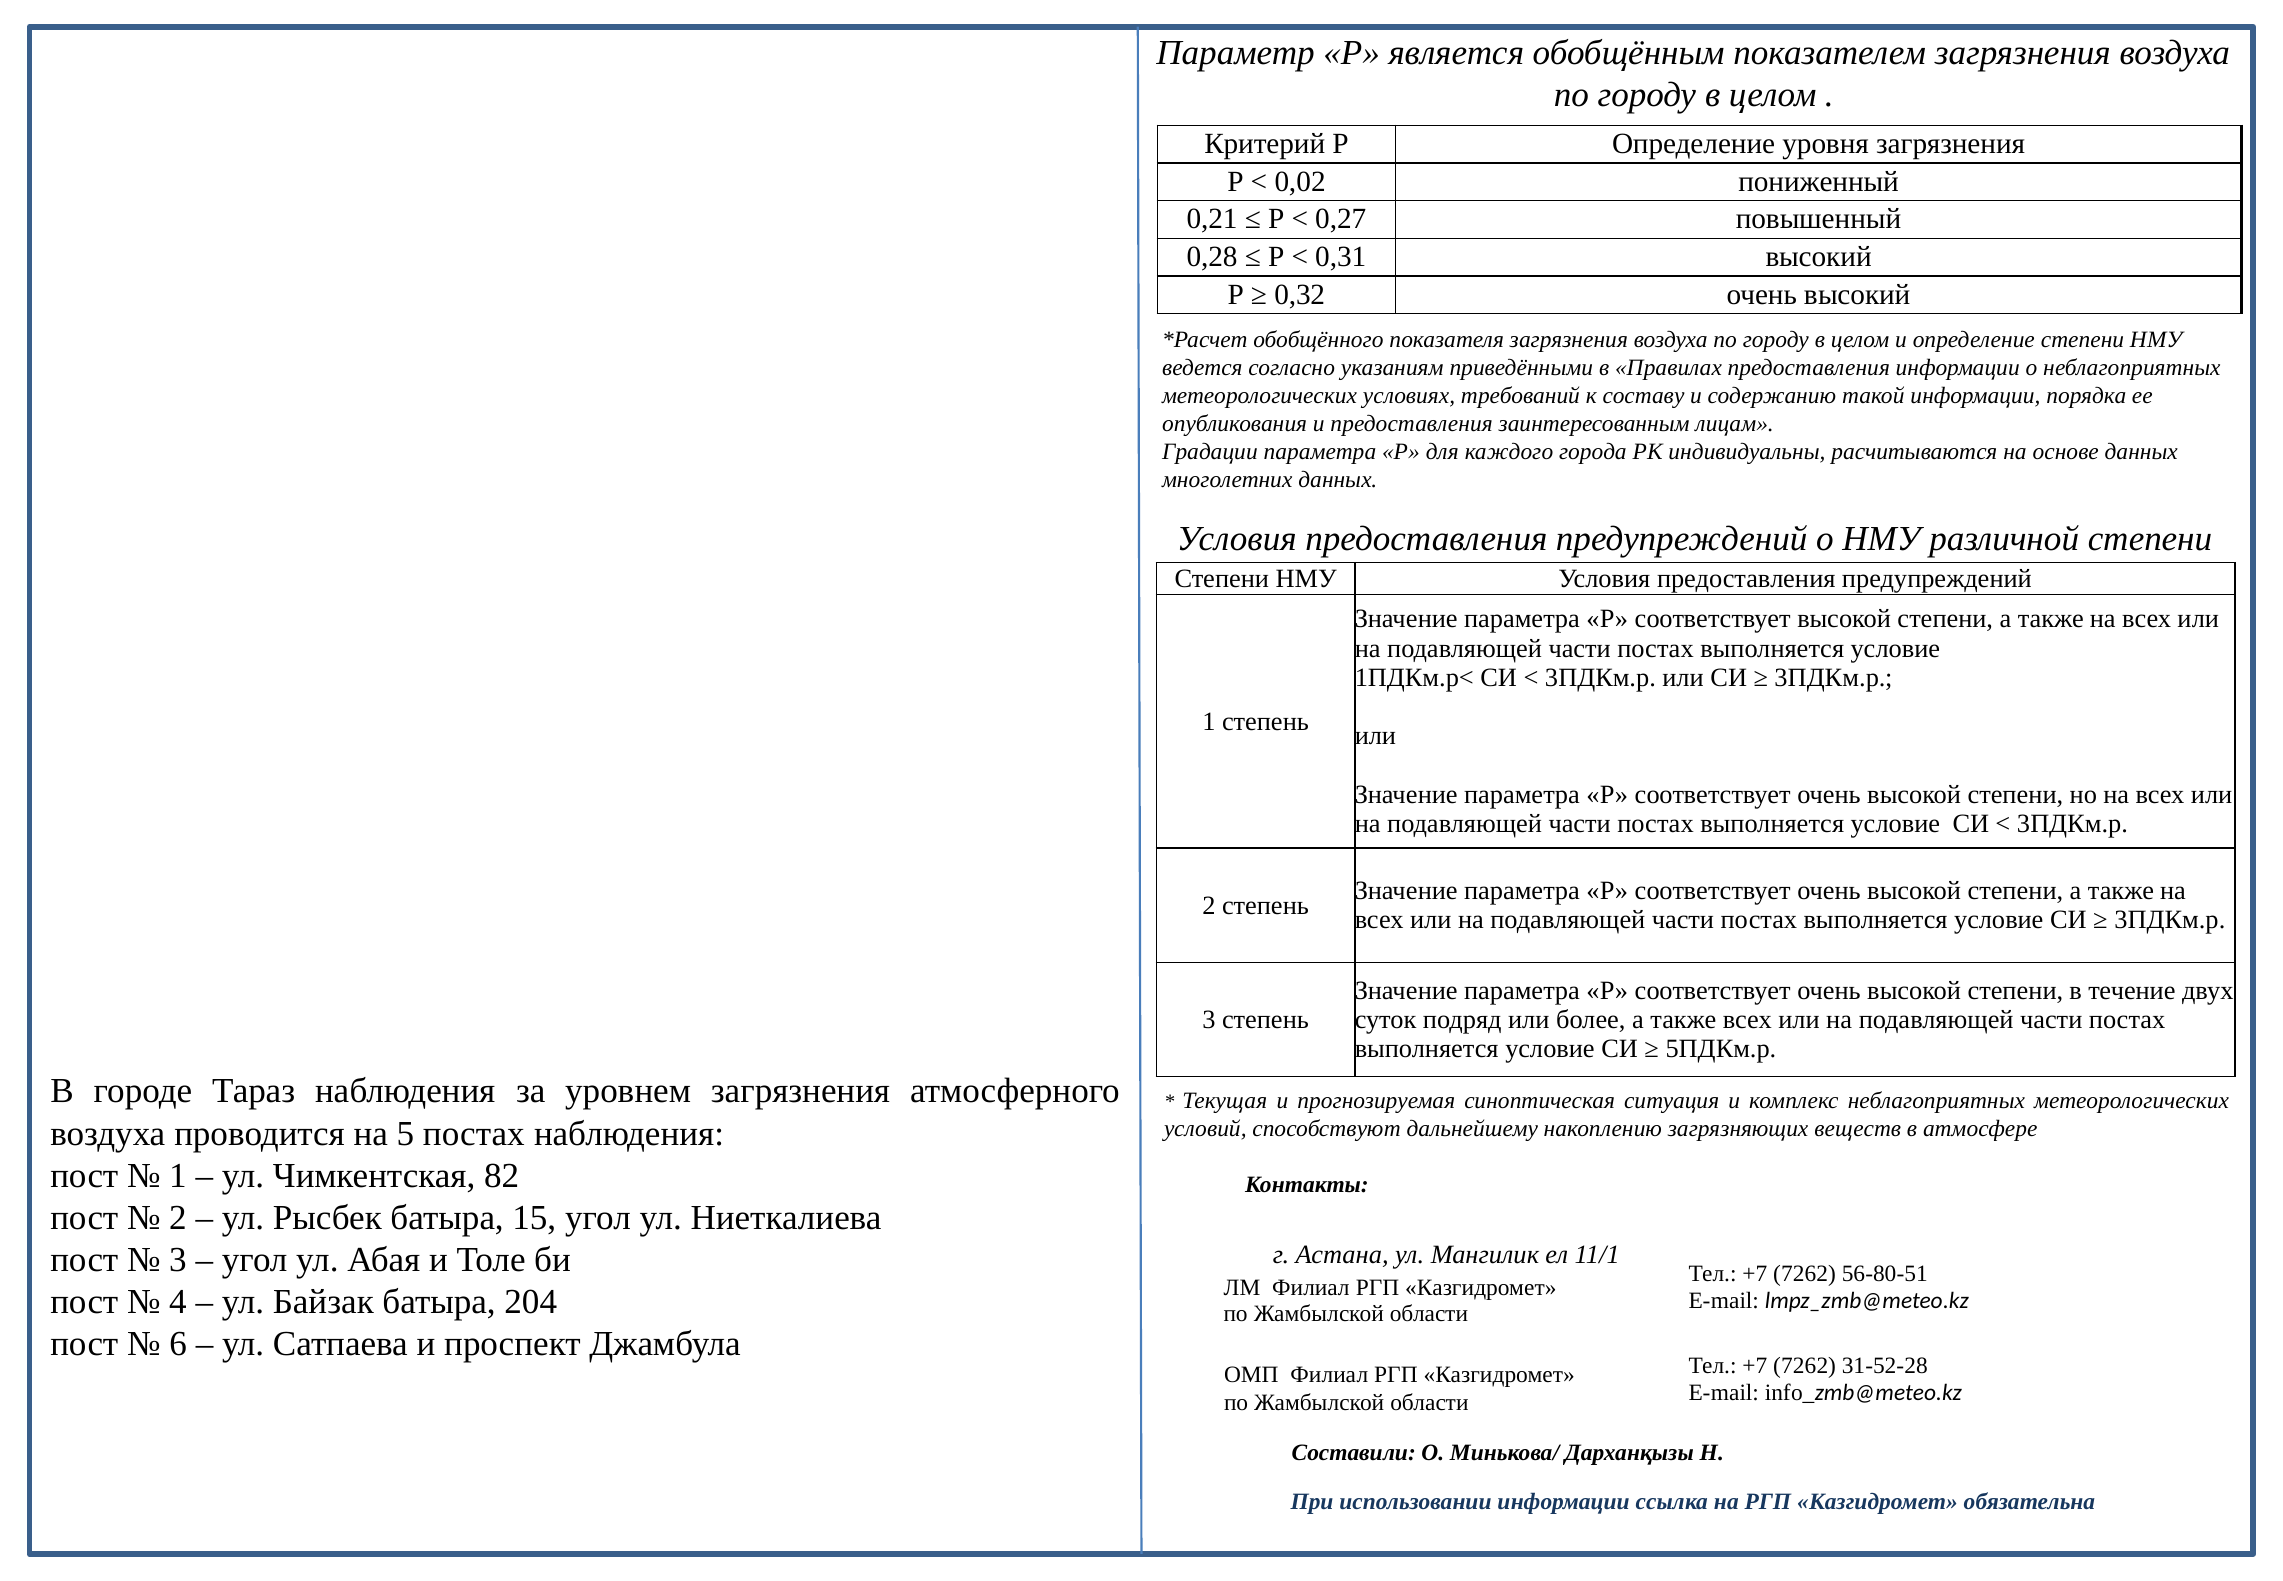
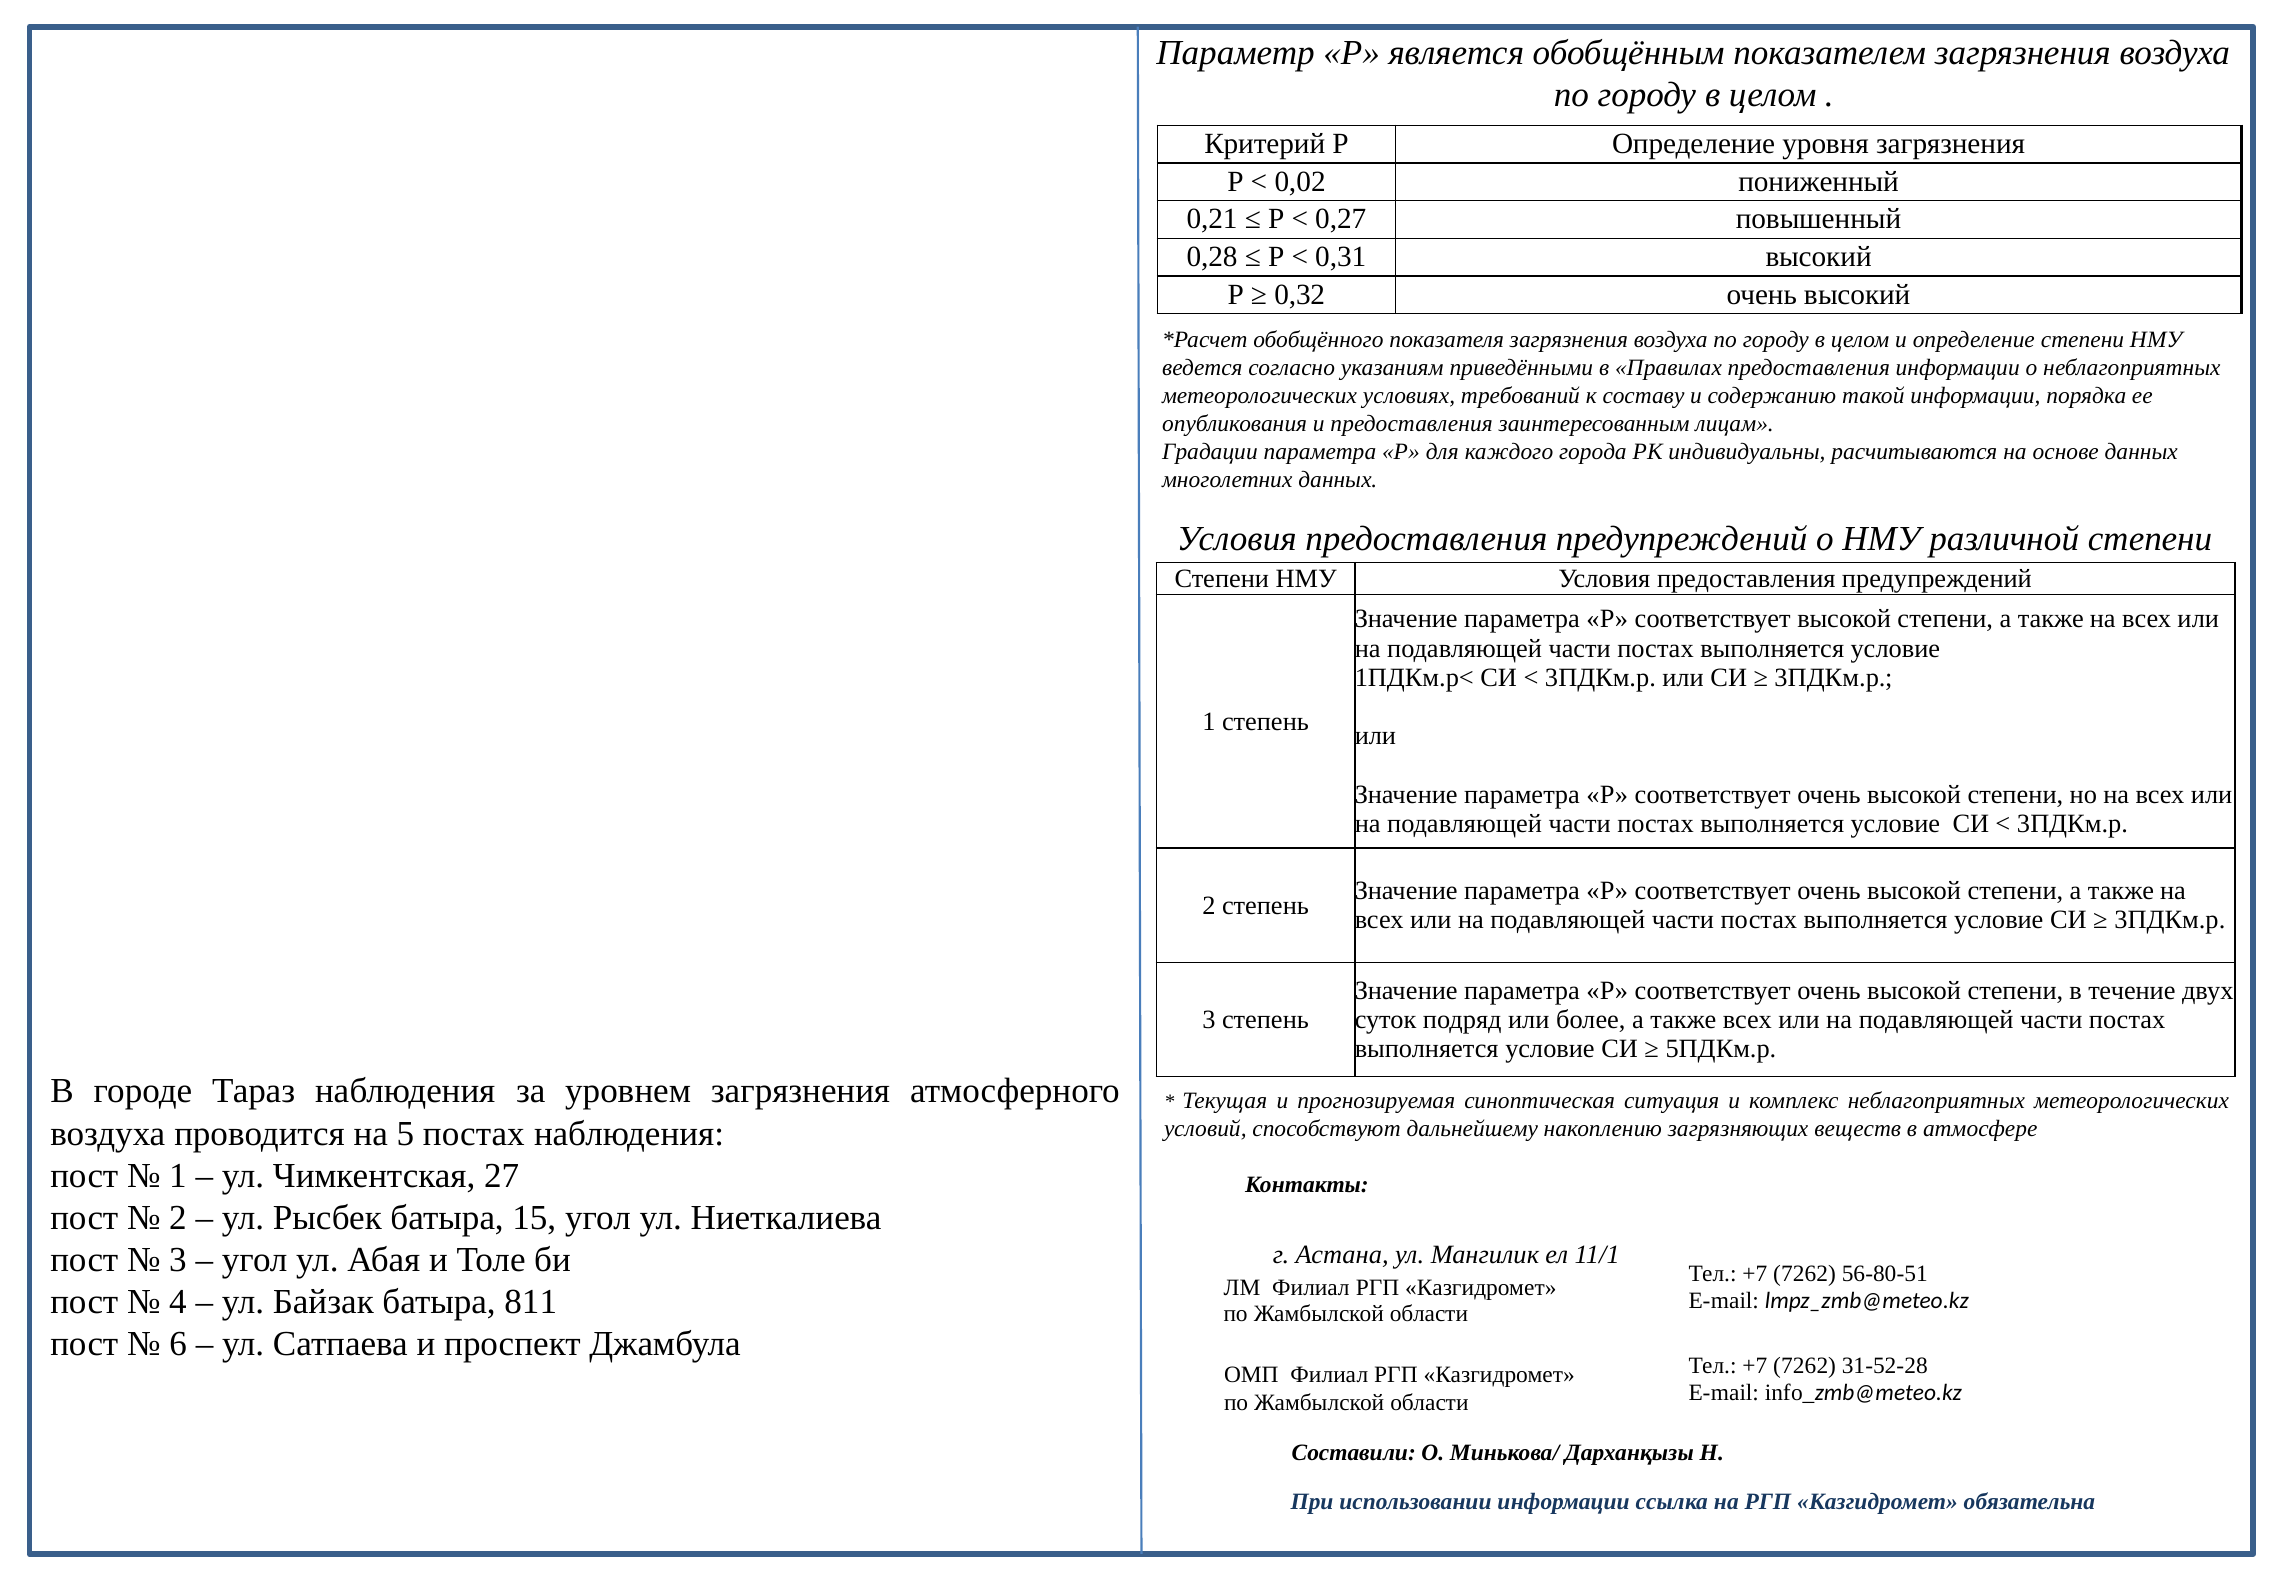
82: 82 -> 27 (502, 1175)
204: 204 -> 811 (531, 1302)
